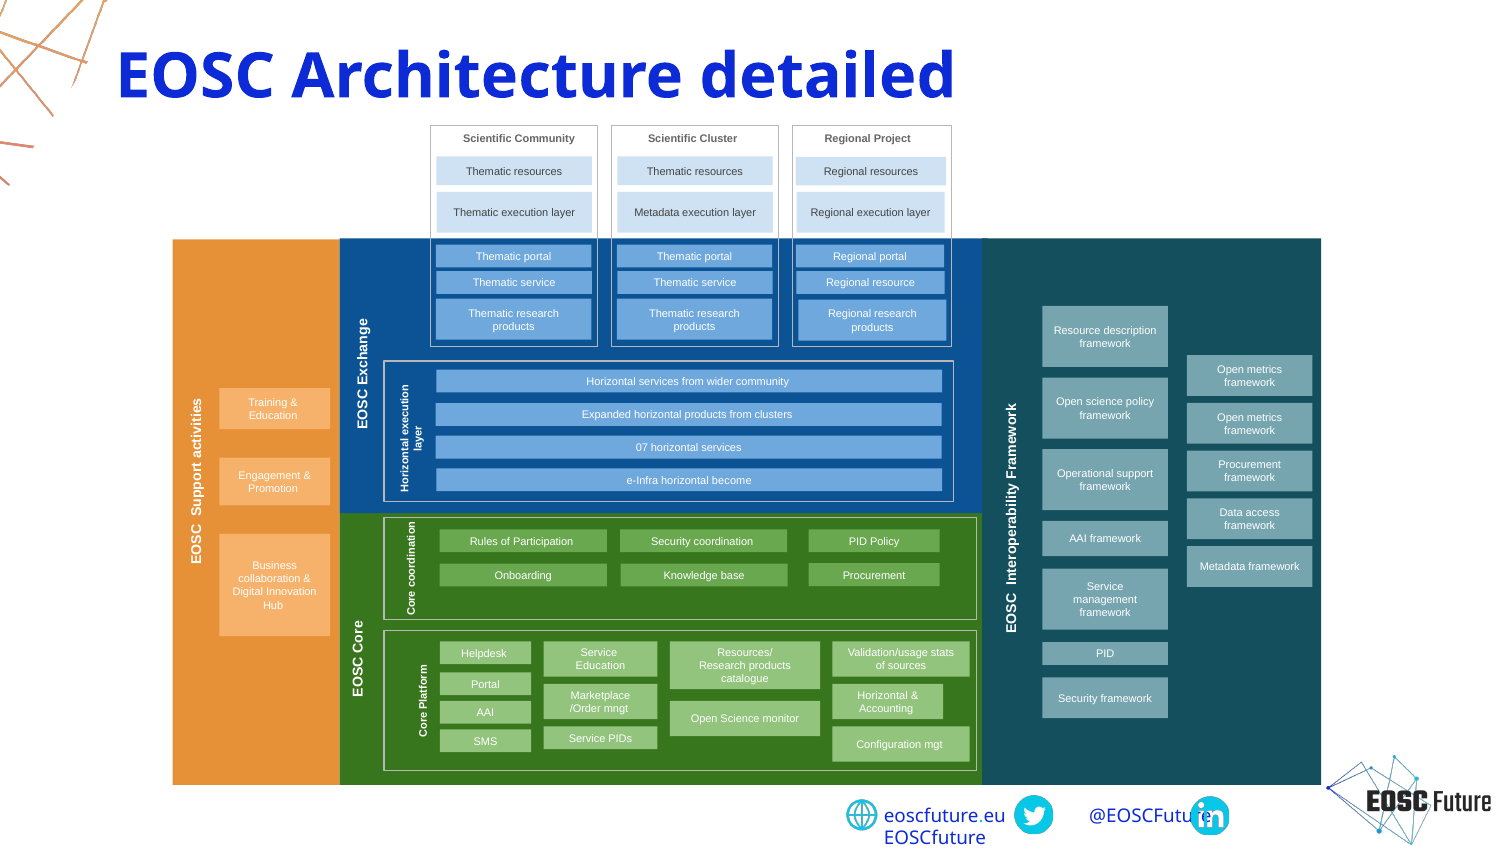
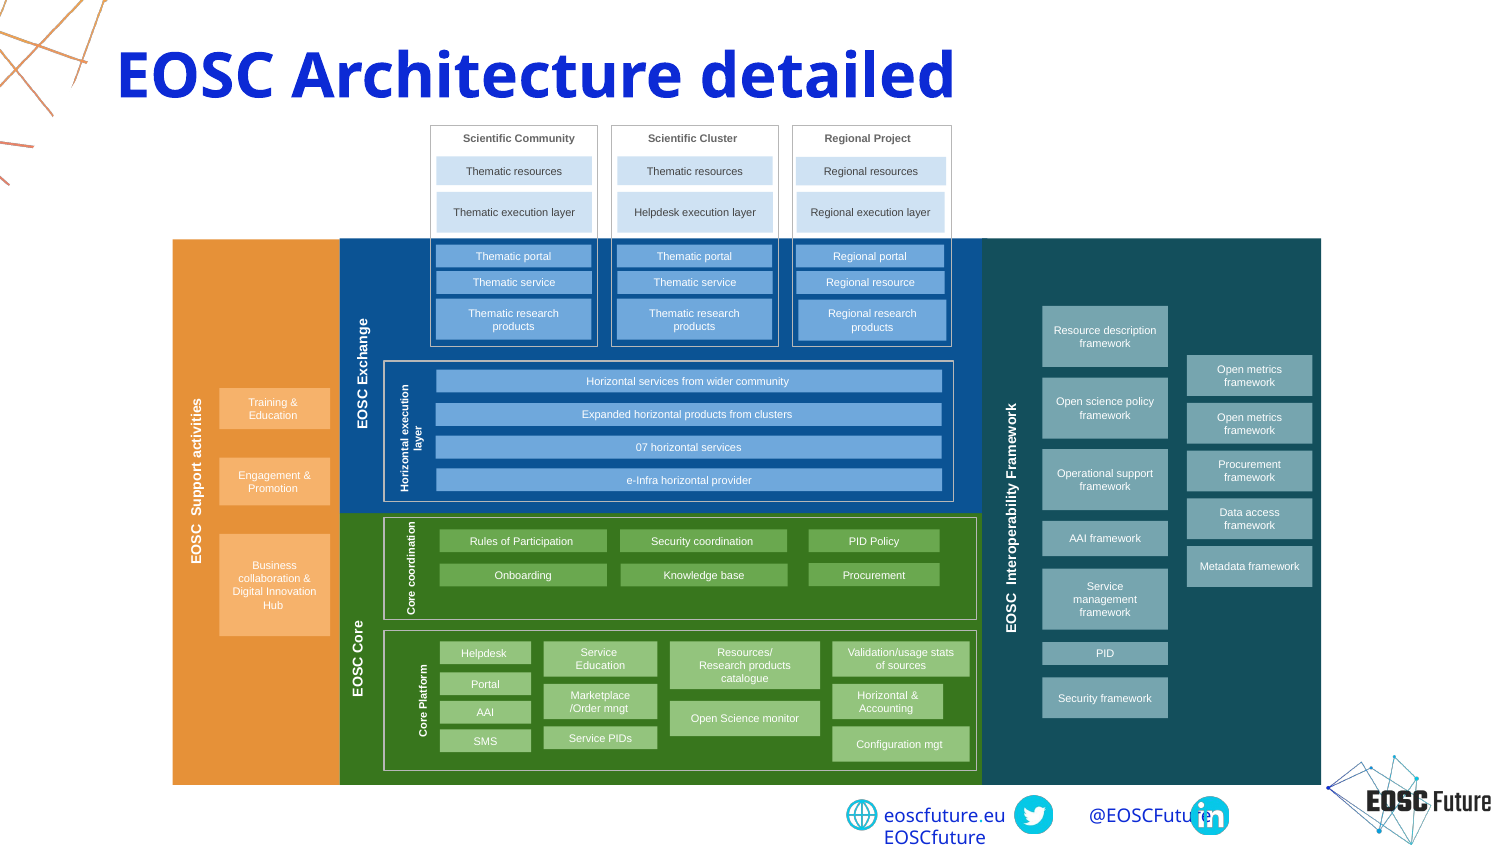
Metadata: Metadata -> Helpdesk (657, 213)
become: become -> provider (732, 481)
